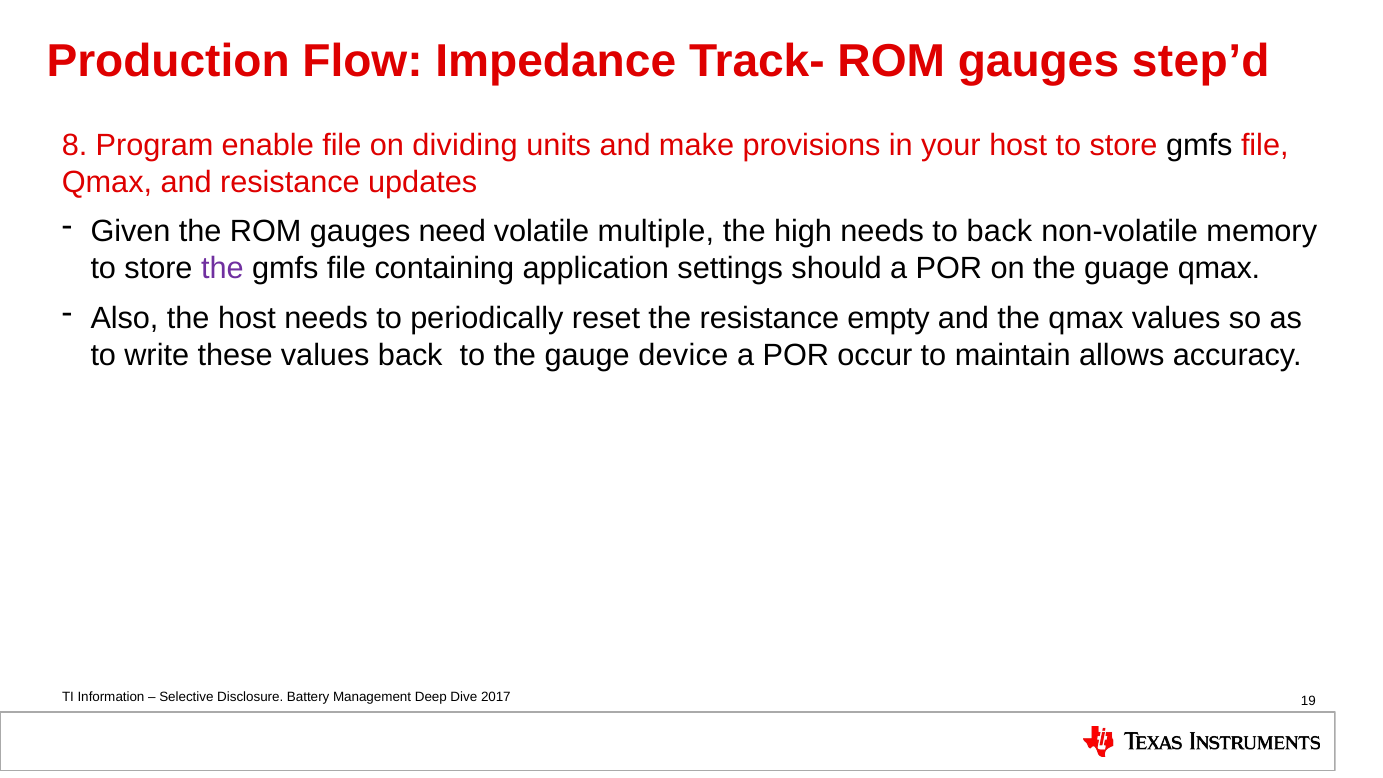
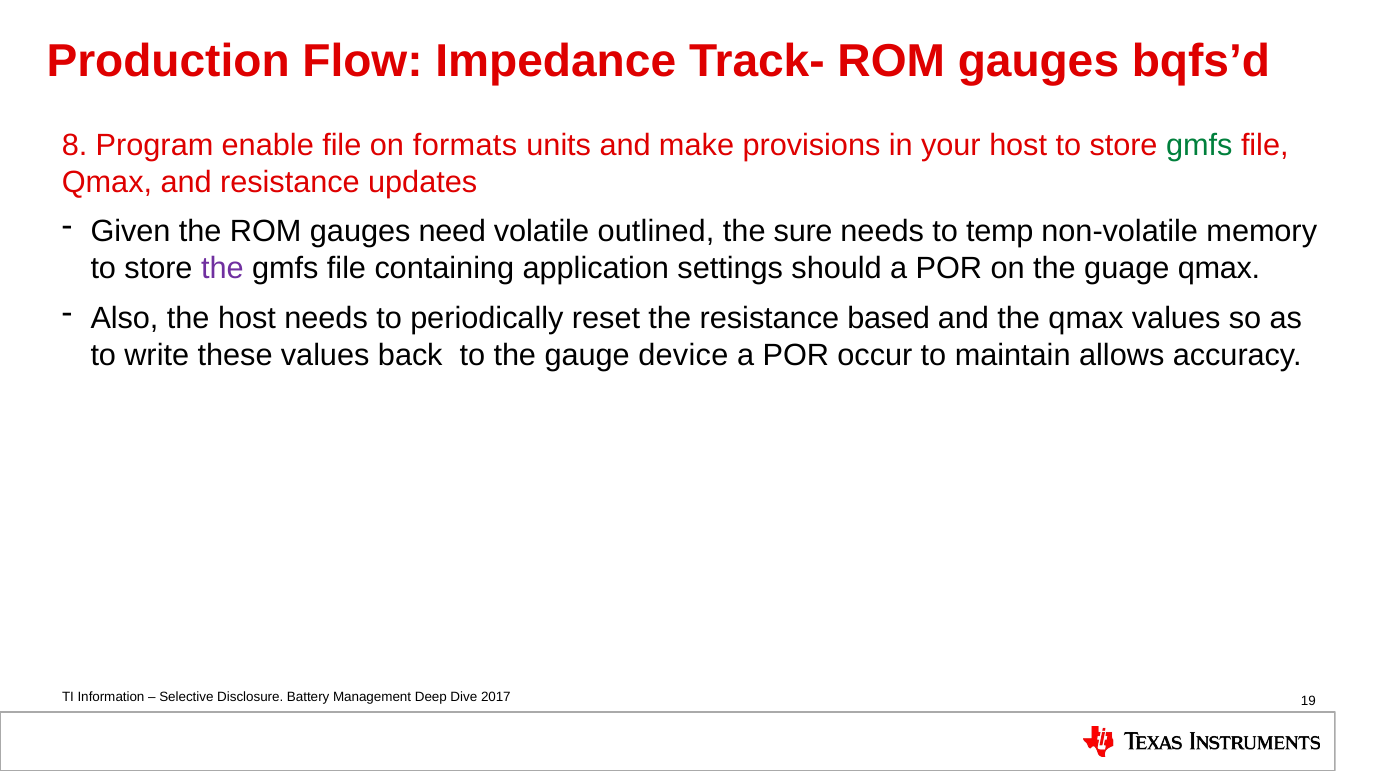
step’d: step’d -> bqfs’d (1201, 61)
dividing: dividing -> formats (465, 145)
gmfs colour: black -> green (1199, 145)
multiple: multiple -> outlined (656, 232)
high: high -> sure (803, 232)
to back: back -> temp (1000, 232)
empty: empty -> based (889, 318)
